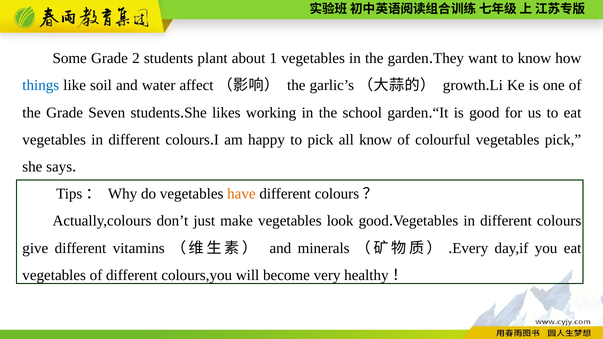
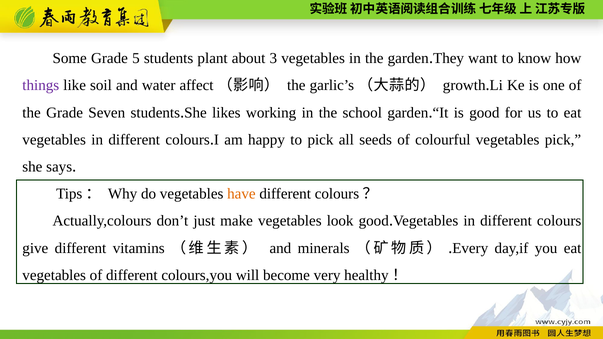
2: 2 -> 5 (136, 58)
1: 1 -> 3 (273, 58)
things colour: blue -> purple (41, 85)
all know: know -> seeds (376, 140)
